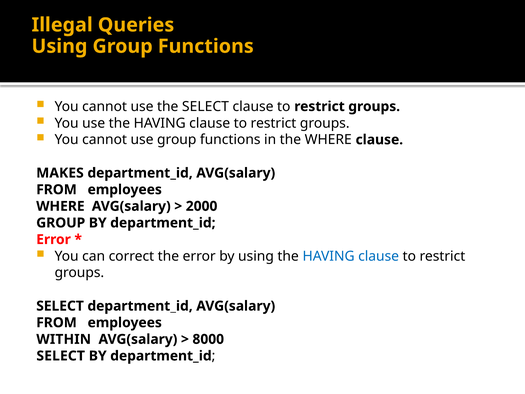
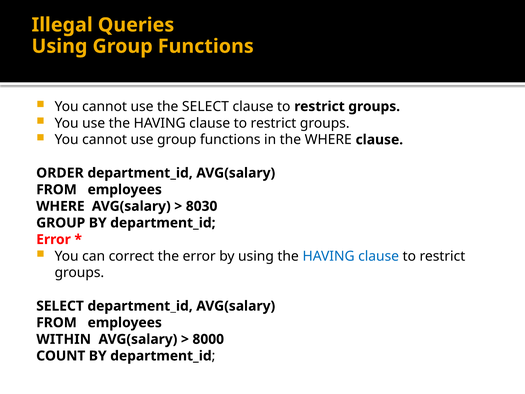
MAKES: MAKES -> ORDER (60, 173)
2000: 2000 -> 8030 (202, 206)
SELECT: SELECT -> COUNT (61, 356)
